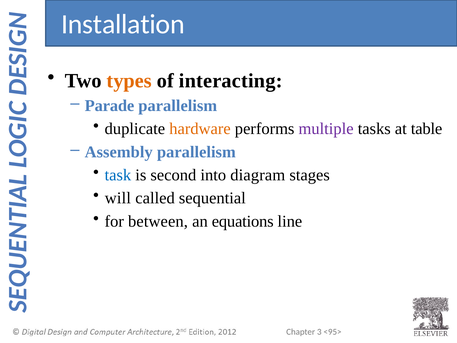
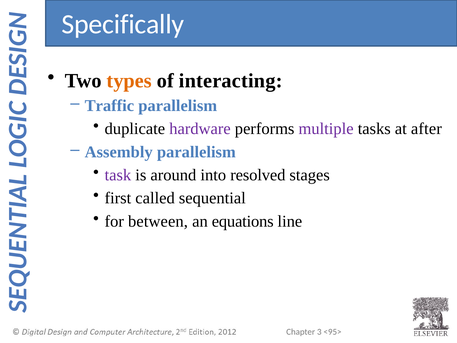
Installation: Installation -> Specifically (123, 24)
Parade: Parade -> Traffic (109, 106)
hardware colour: orange -> purple (200, 129)
table: table -> after (426, 129)
task colour: blue -> purple (118, 175)
second: second -> around (173, 175)
diagram: diagram -> resolved (258, 175)
will: will -> first (118, 198)
